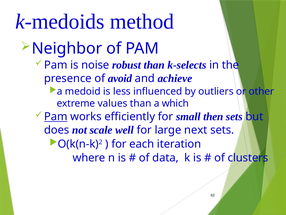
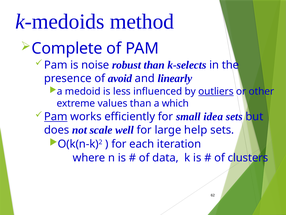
Neighbor: Neighbor -> Complete (67, 48)
achieve: achieve -> linearly (175, 78)
outliers underline: none -> present (216, 91)
then: then -> idea (213, 116)
next: next -> help (196, 130)
